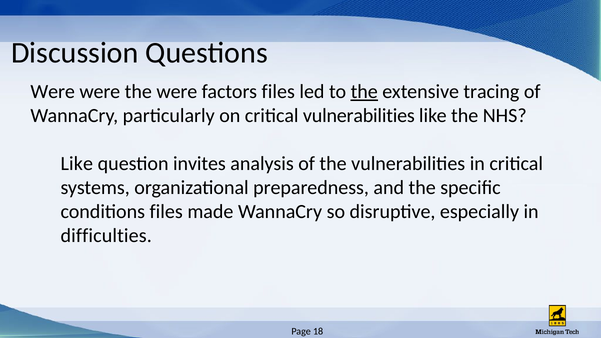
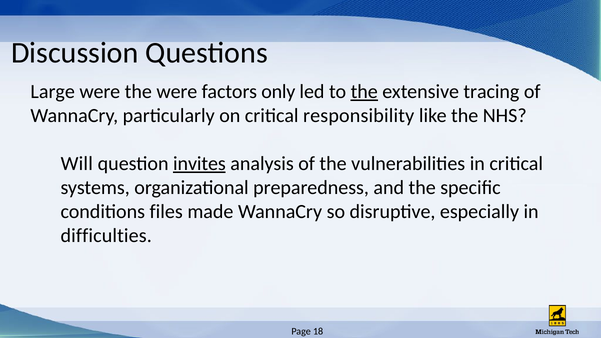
Were: Were -> Large (53, 92)
factors files: files -> only (278, 92)
critical vulnerabilities: vulnerabilities -> responsibility (359, 116)
Like: Like -> Will (77, 164)
invites underline: none -> present (199, 164)
